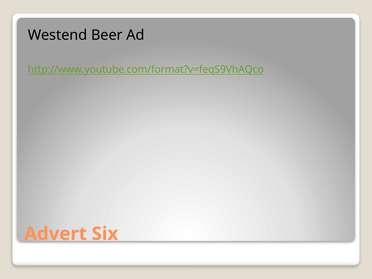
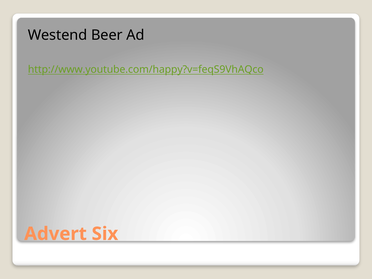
http://www.youtube.com/format?v=feqS9VhAQco: http://www.youtube.com/format?v=feqS9VhAQco -> http://www.youtube.com/happy?v=feqS9VhAQco (146, 70)
